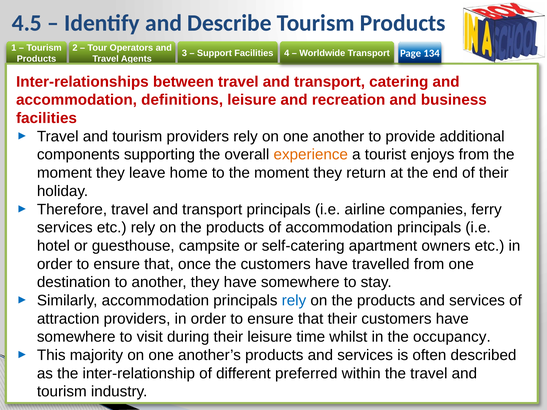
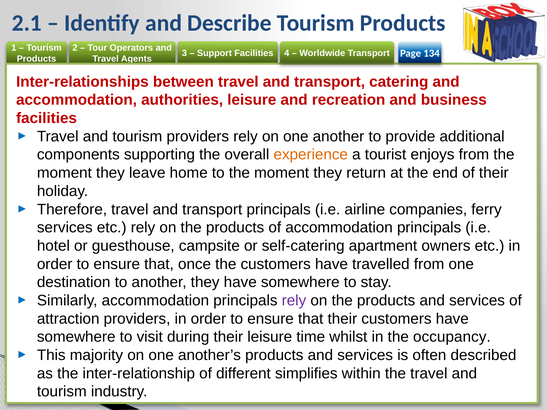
4.5: 4.5 -> 2.1 (27, 23)
definitions: definitions -> authorities (182, 100)
rely colour: blue -> purple (294, 301)
preferred: preferred -> simplifies (306, 374)
